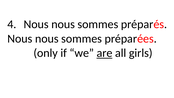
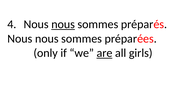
nous underline: none -> present (63, 24)
